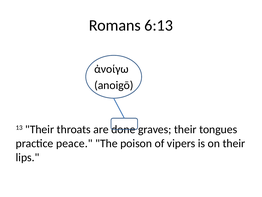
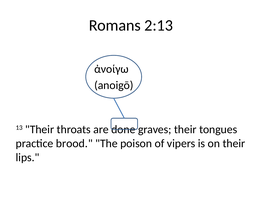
6:13: 6:13 -> 2:13 (159, 25)
peace: peace -> brood (74, 143)
